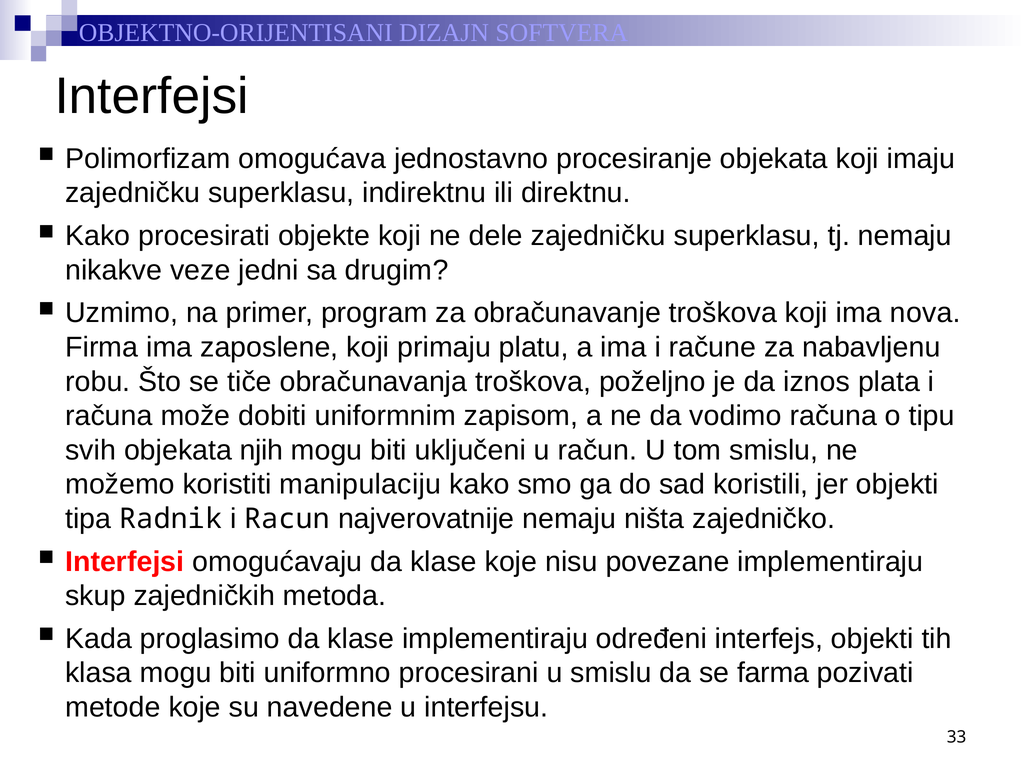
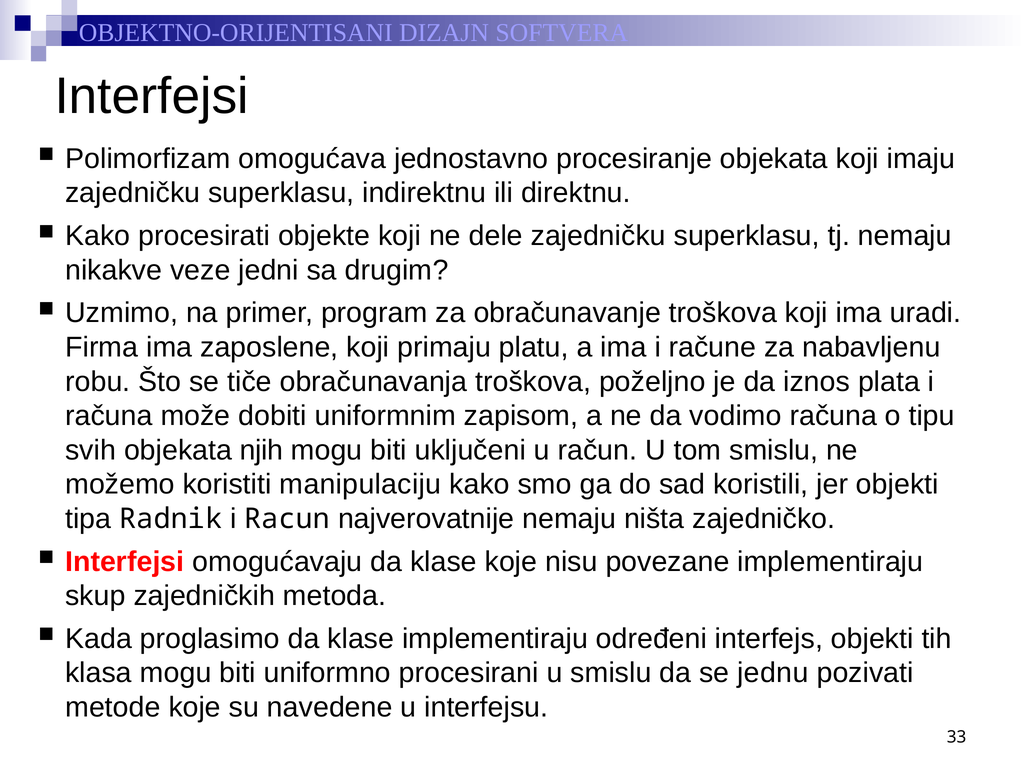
nova: nova -> uradi (926, 313)
farma: farma -> jednu (773, 673)
